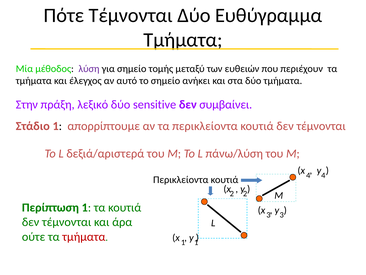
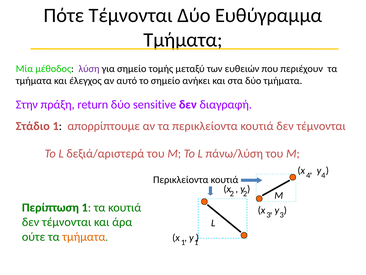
λεξικό: λεξικό -> return (93, 105)
συμβαίνει: συμβαίνει -> διαγραφή (226, 105)
τμήματα colour: red -> orange (84, 236)
